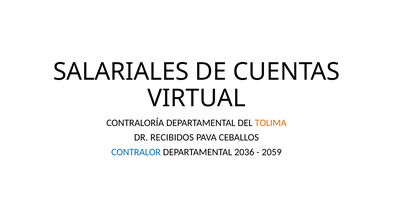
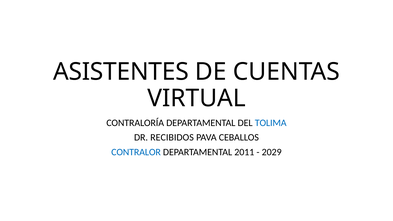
SALARIALES: SALARIALES -> ASISTENTES (121, 72)
TOLIMA colour: orange -> blue (271, 123)
2036: 2036 -> 2011 (244, 152)
2059: 2059 -> 2029 (272, 152)
